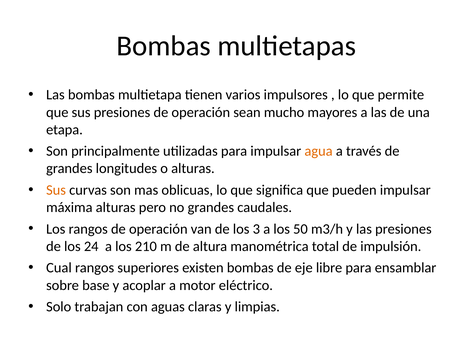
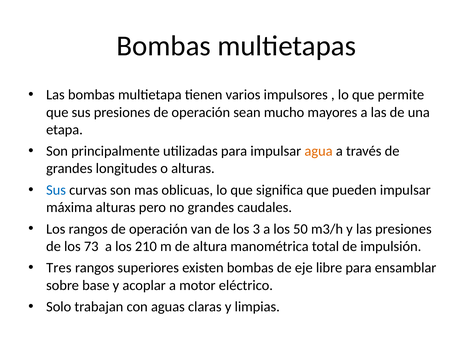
Sus colour: orange -> blue (56, 190)
24: 24 -> 73 (91, 246)
Cual: Cual -> Tres (59, 268)
